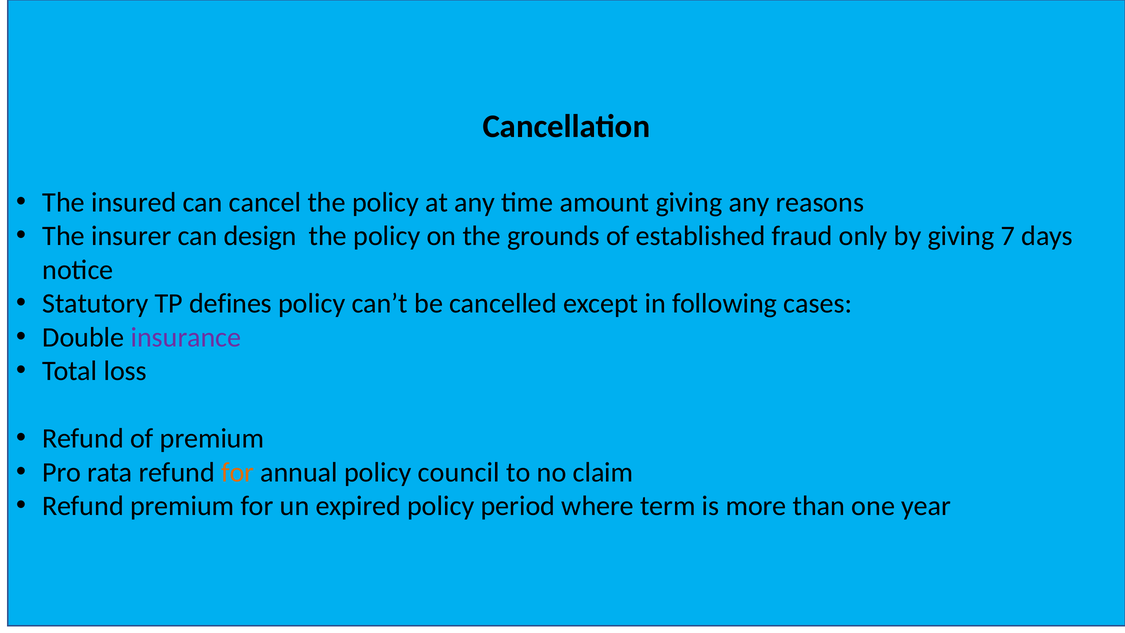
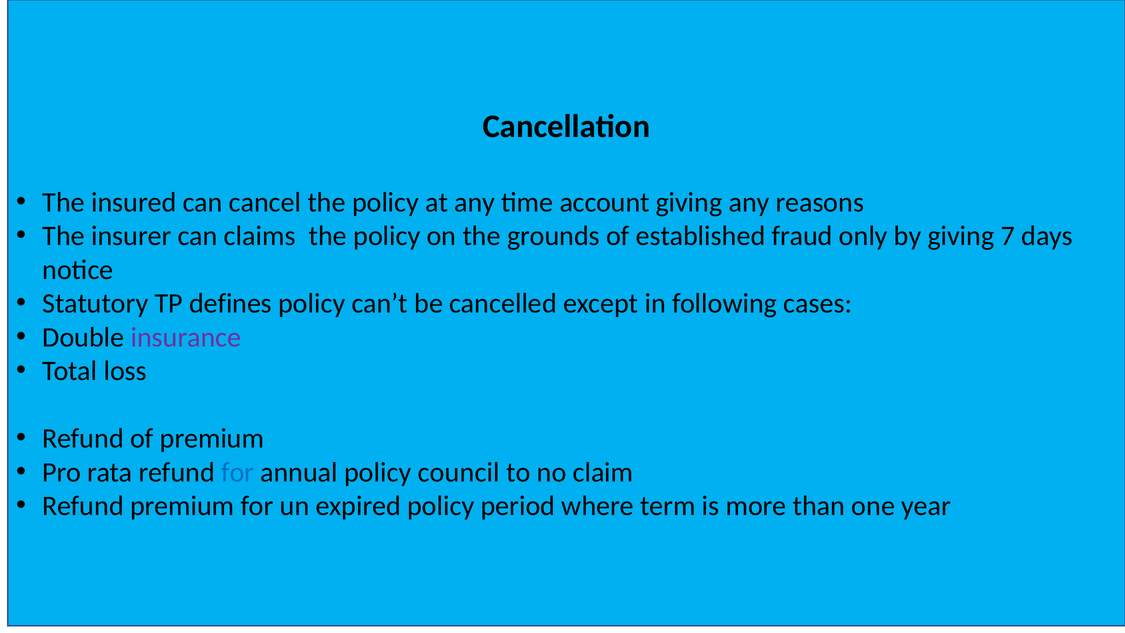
amount: amount -> account (605, 202)
design: design -> claims (260, 236)
for colour: orange -> blue (238, 472)
